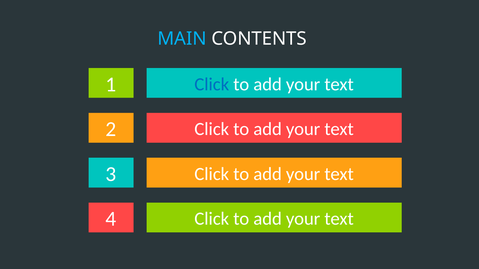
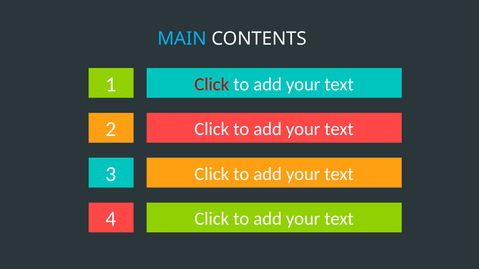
Click colour: blue -> red (212, 84)
